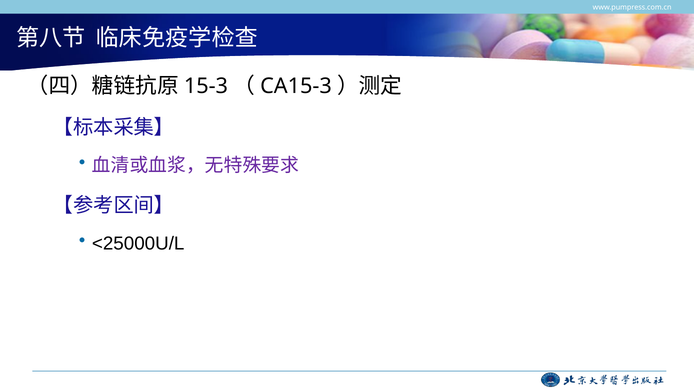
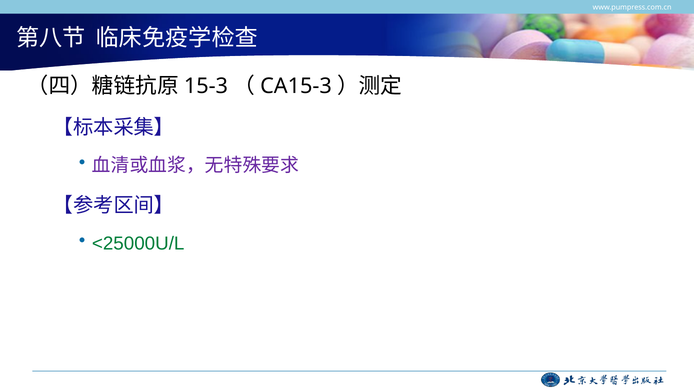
<25000U/L colour: black -> green (138, 244)
